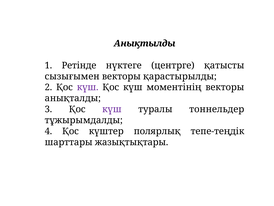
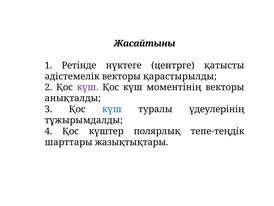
Анықтылды: Анықтылды -> Жасайтыны (145, 43)
сызығымен: сызығымен -> әдістемелік (72, 76)
күш colour: purple -> blue (112, 109)
тоннельдер: тоннельдер -> үдеулерінің (217, 109)
